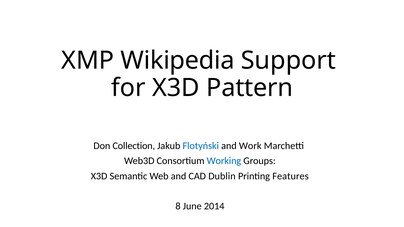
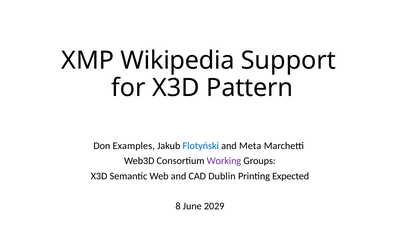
Collection: Collection -> Examples (134, 146)
Work: Work -> Meta (250, 146)
Working colour: blue -> purple (224, 161)
Features: Features -> Expected (291, 176)
2014: 2014 -> 2029 (214, 206)
